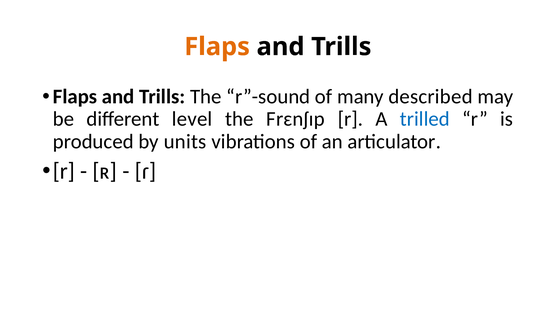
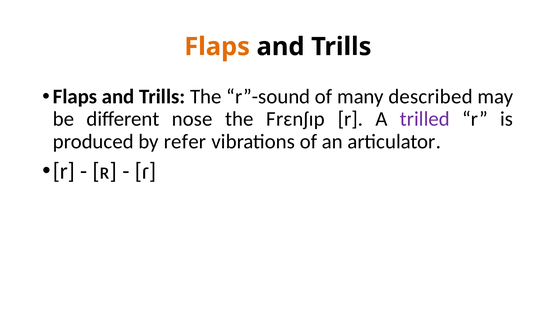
level: level -> nose (192, 119)
trilled colour: blue -> purple (425, 119)
units: units -> refer (185, 142)
